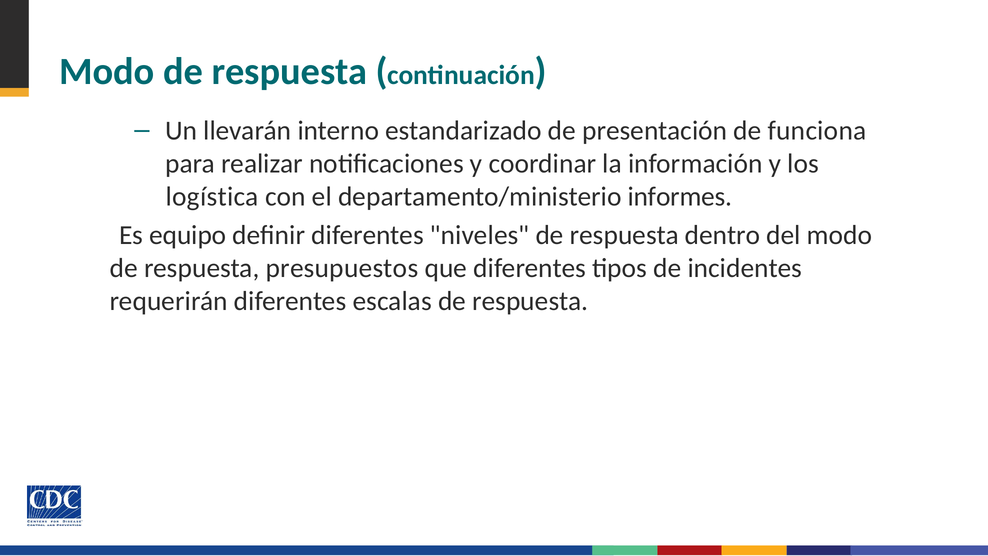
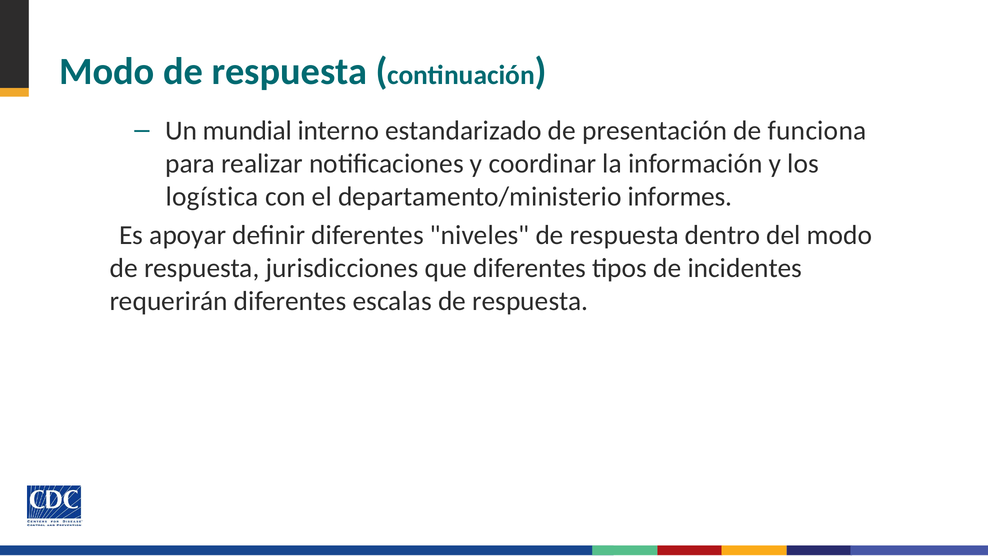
llevarán: llevarán -> mundial (247, 131)
equipo: equipo -> apoyar (188, 235)
presupuestos: presupuestos -> jurisdicciones (342, 268)
